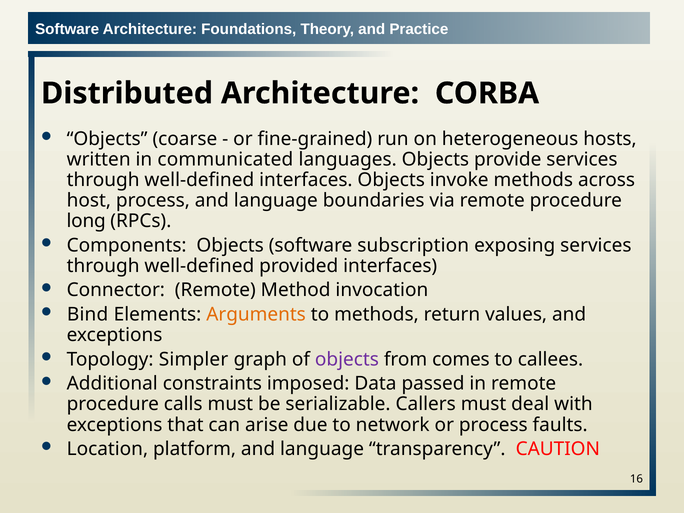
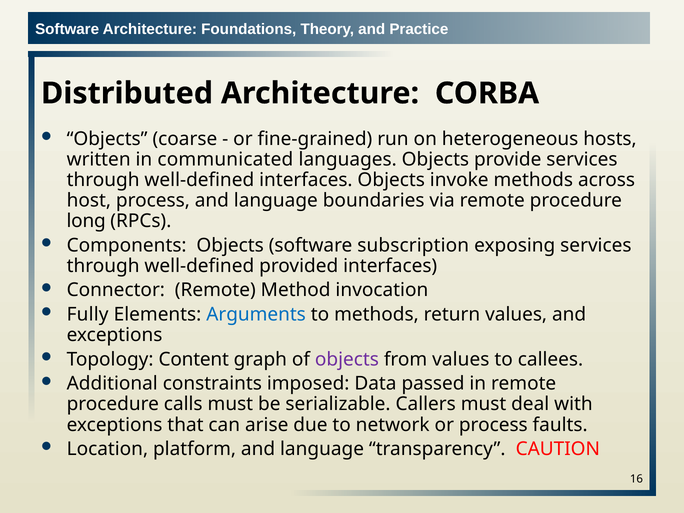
Bind: Bind -> Fully (88, 315)
Arguments colour: orange -> blue (256, 315)
Simpler: Simpler -> Content (194, 359)
from comes: comes -> values (461, 359)
